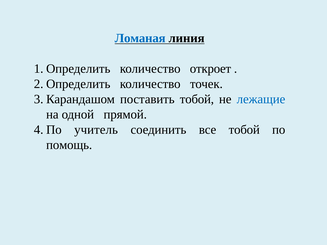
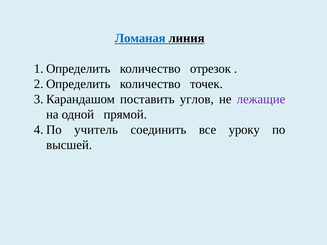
откроет: откроет -> отрезок (210, 69)
поставить тобой: тобой -> углов (197, 99)
лежащие colour: blue -> purple (261, 99)
все тобой: тобой -> уроку (244, 130)
помощь: помощь -> высшей (69, 145)
